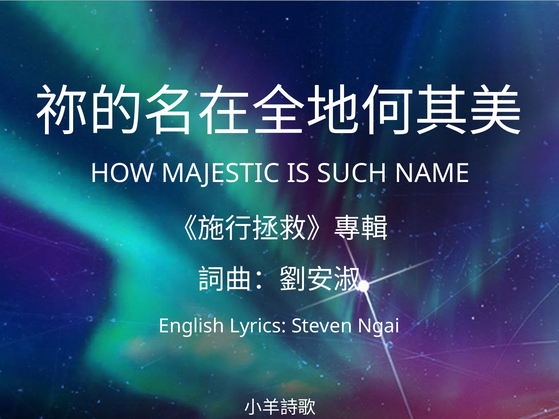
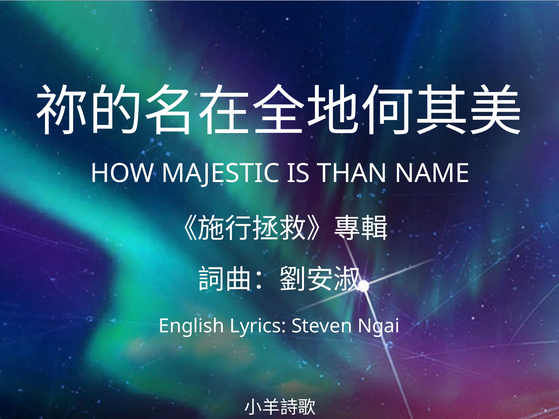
SUCH: SUCH -> THAN (352, 173)
